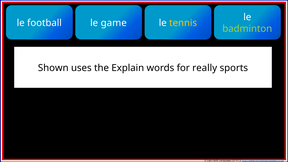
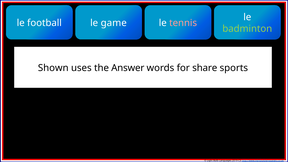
tennis colour: yellow -> pink (183, 23)
Explain: Explain -> Answer (128, 68)
really: really -> share (205, 68)
